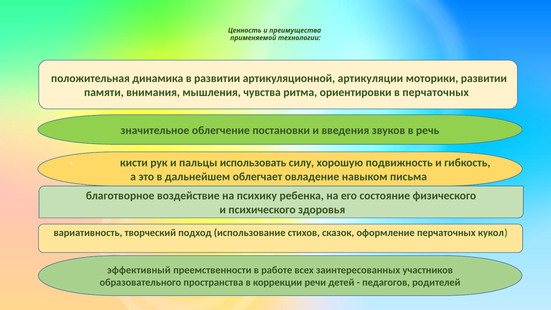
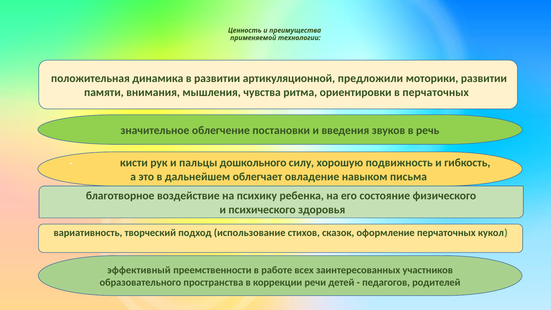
артикуляции: артикуляции -> предложили (370, 78)
использовать: использовать -> дошкольного (253, 163)
